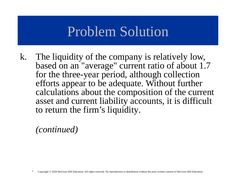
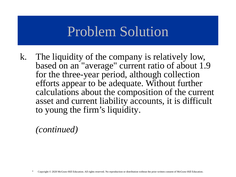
1.7: 1.7 -> 1.9 (205, 66)
return: return -> young (56, 110)
